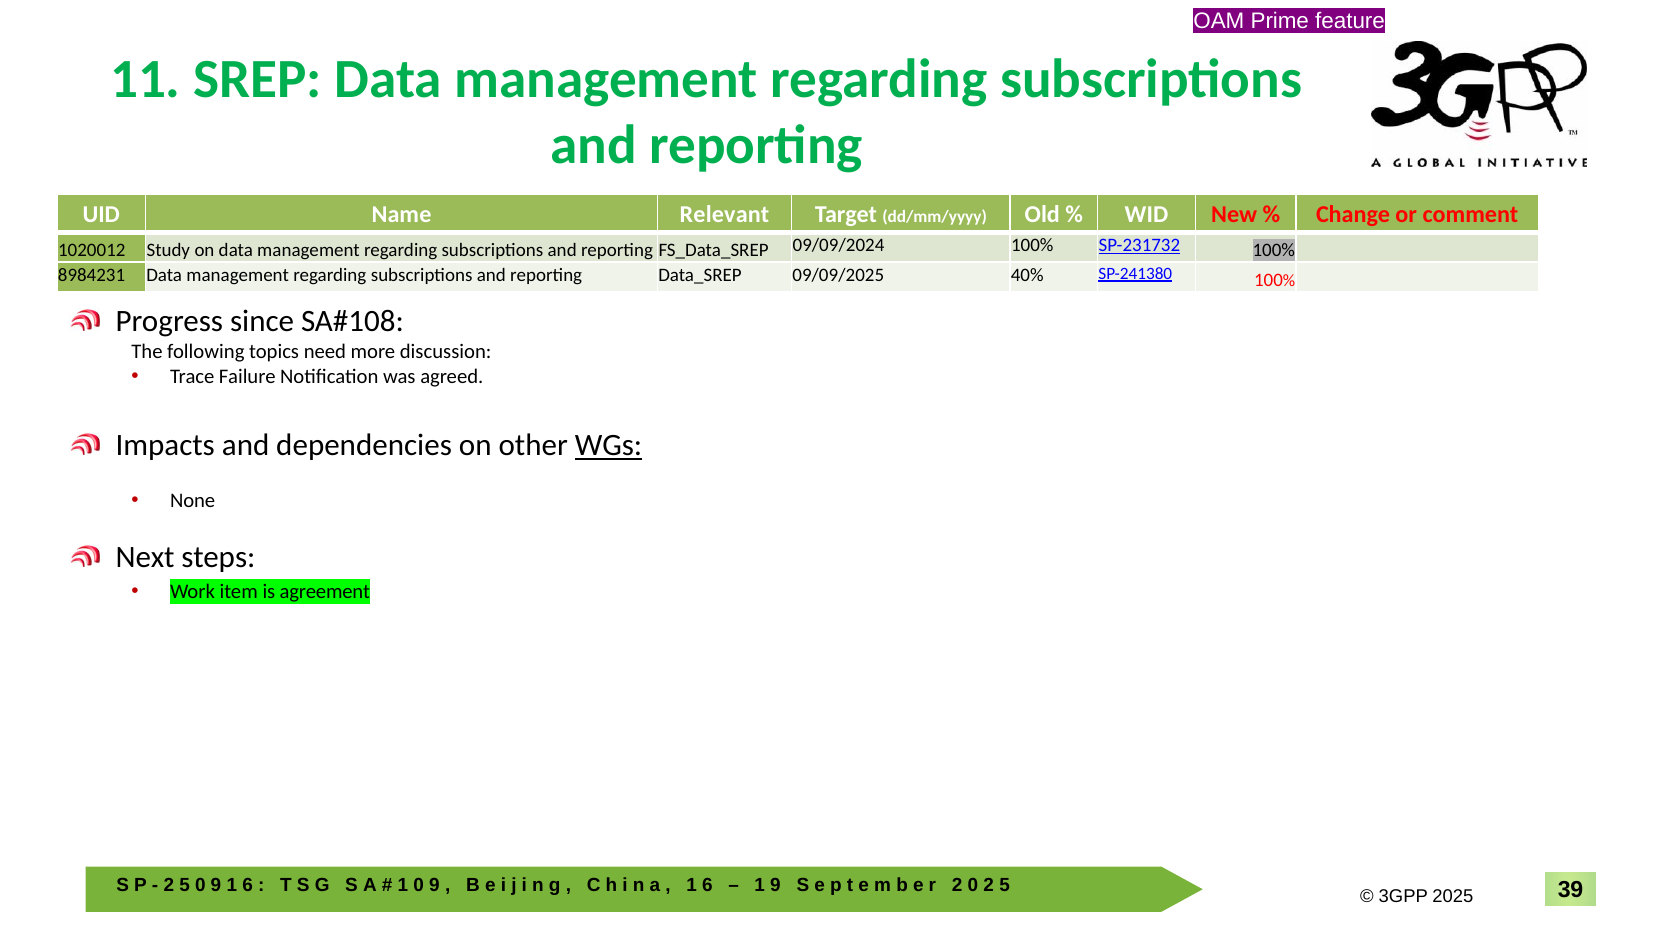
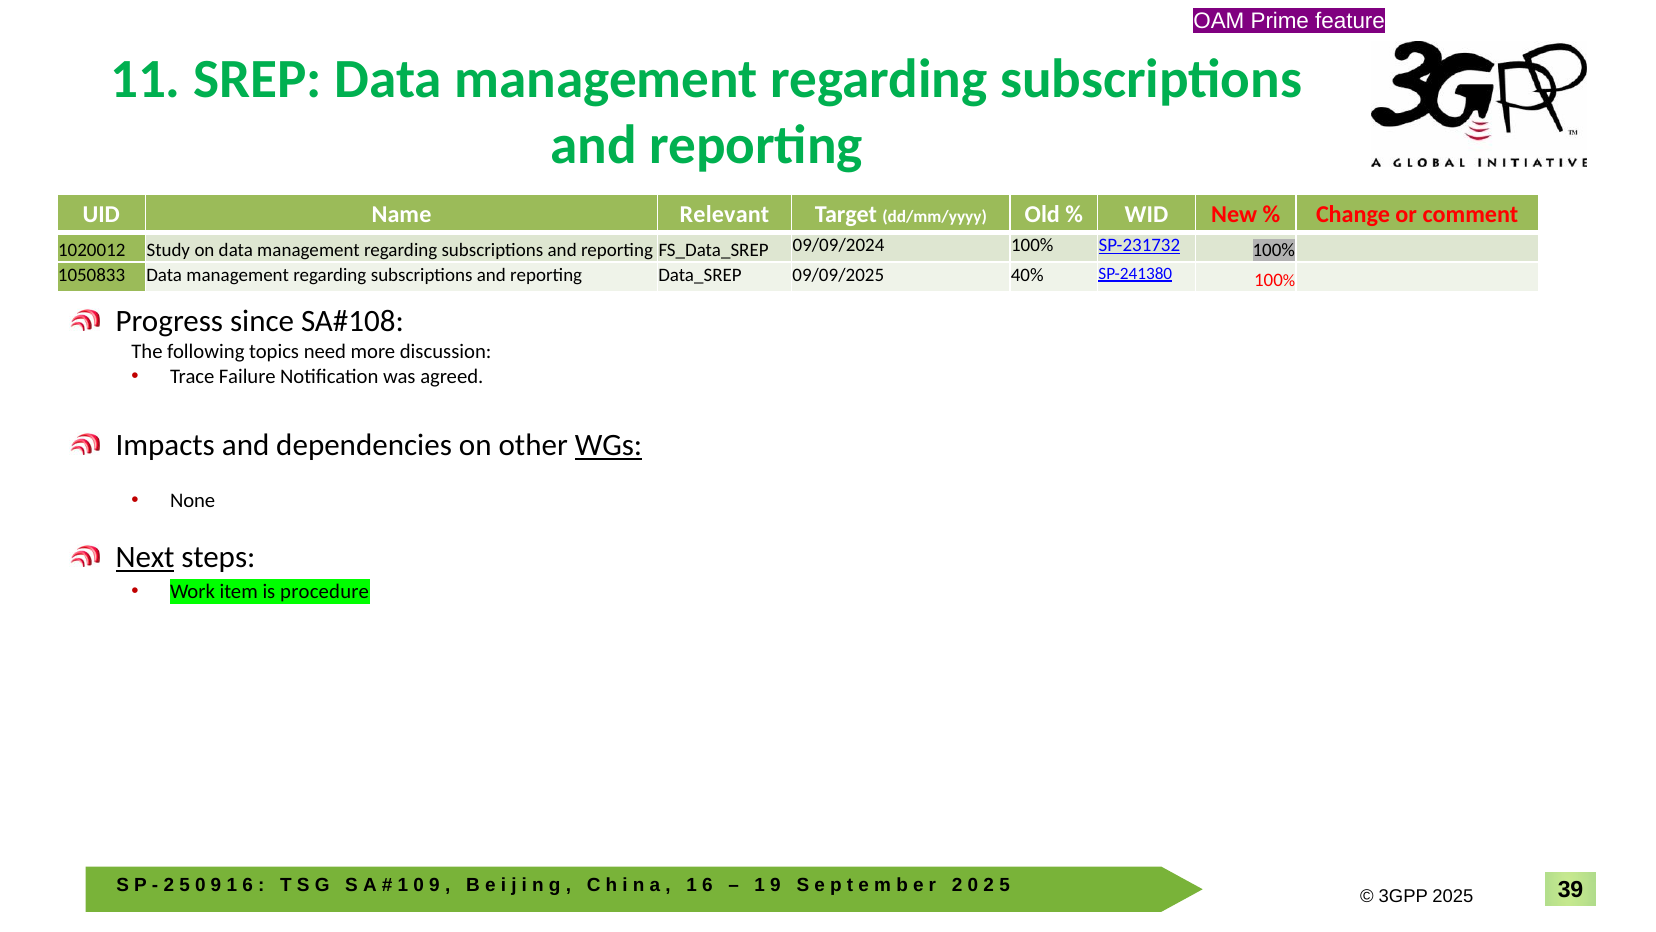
8984231: 8984231 -> 1050833 (92, 275)
Next underline: none -> present (145, 557)
agreement: agreement -> procedure (325, 592)
